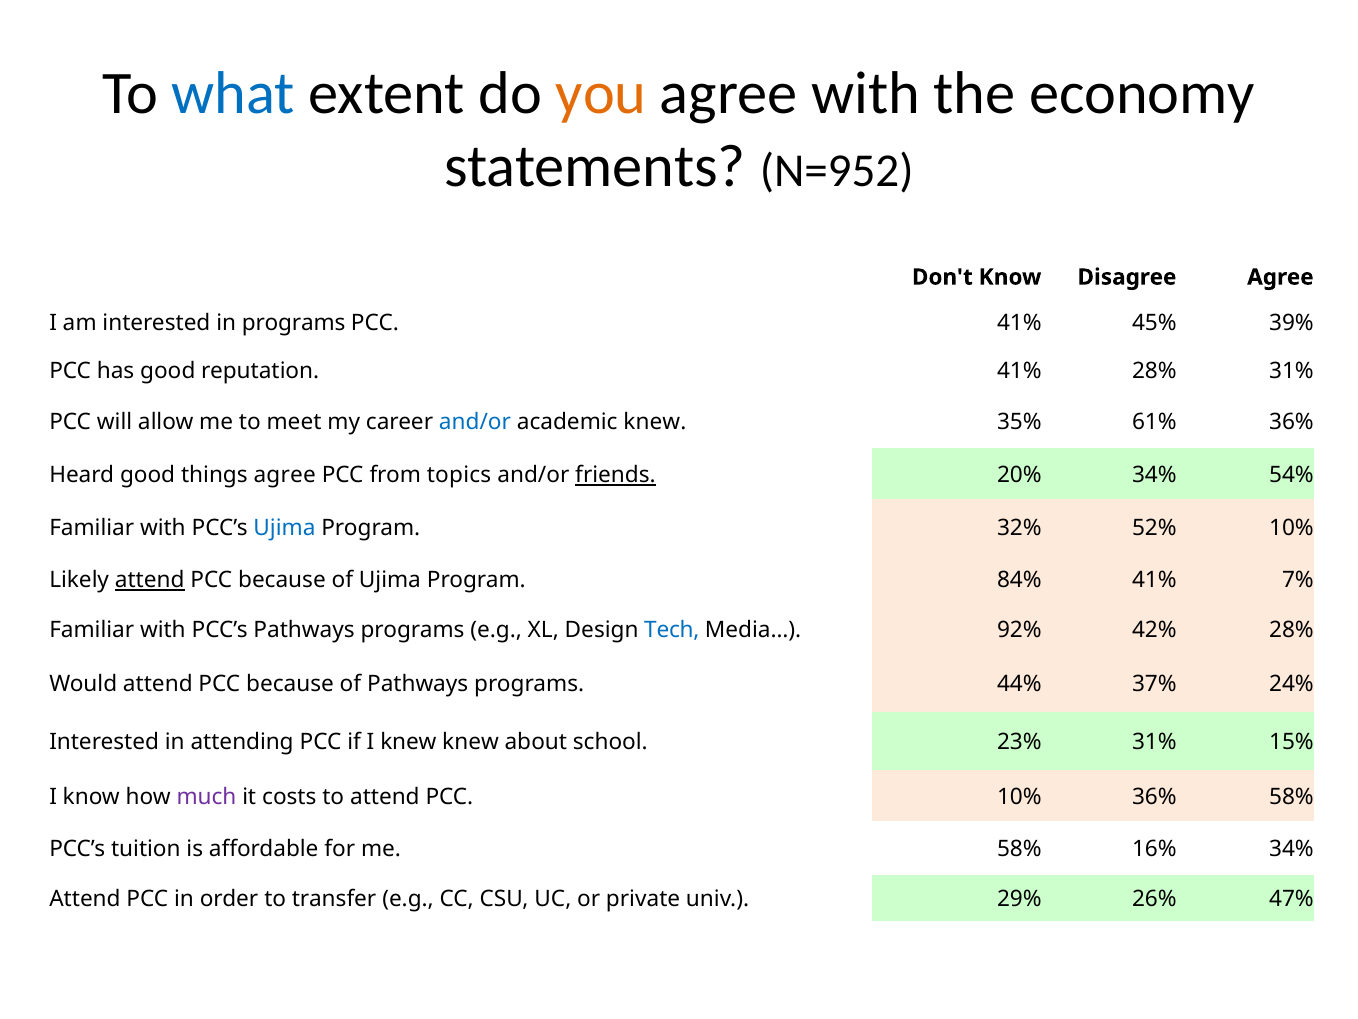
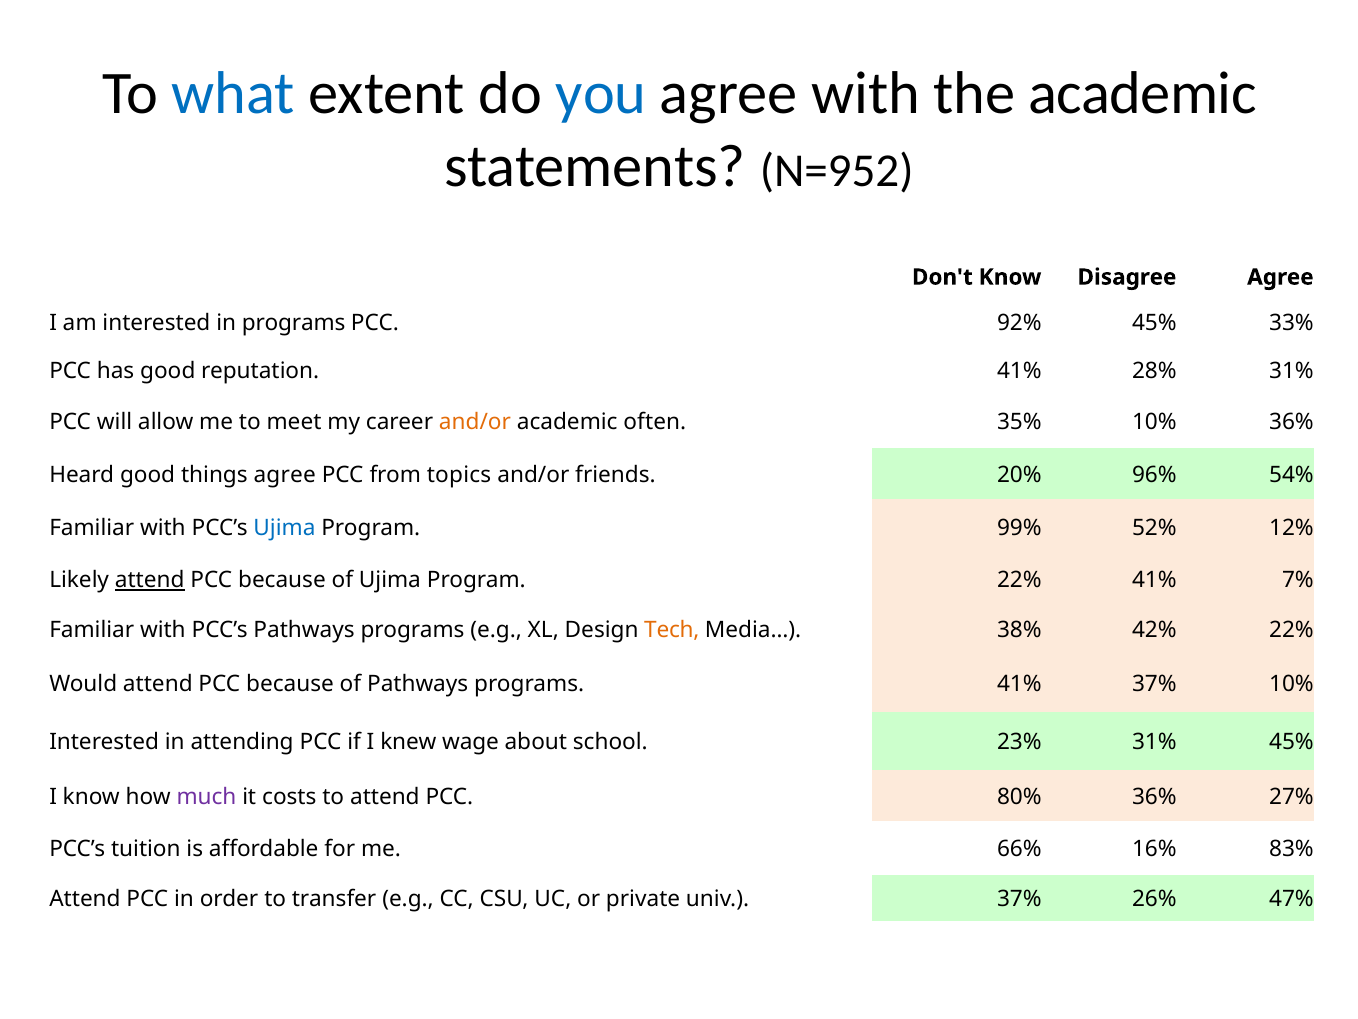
you colour: orange -> blue (601, 94)
the economy: economy -> academic (1142, 94)
PCC 41%: 41% -> 92% (1019, 323)
39%: 39% -> 33% (1291, 323)
and/or colour: blue -> orange (475, 422)
academic knew: knew -> often (655, 422)
35% 61%: 61% -> 10% (1154, 422)
friends underline: present -> none (616, 475)
20% 34%: 34% -> 96% (1154, 475)
32%: 32% -> 99% (1019, 527)
52% 10%: 10% -> 12% (1291, 527)
Program 84%: 84% -> 22% (1019, 580)
Tech colour: blue -> orange (672, 630)
92%: 92% -> 38% (1019, 630)
42% 28%: 28% -> 22% (1291, 630)
programs 44%: 44% -> 41% (1019, 684)
37% 24%: 24% -> 10% (1291, 684)
knew knew: knew -> wage (471, 742)
31% 15%: 15% -> 45% (1291, 742)
PCC 10%: 10% -> 80% (1019, 796)
36% 58%: 58% -> 27% (1291, 796)
me 58%: 58% -> 66% (1019, 849)
16% 34%: 34% -> 83% (1291, 849)
univ 29%: 29% -> 37% (1019, 899)
